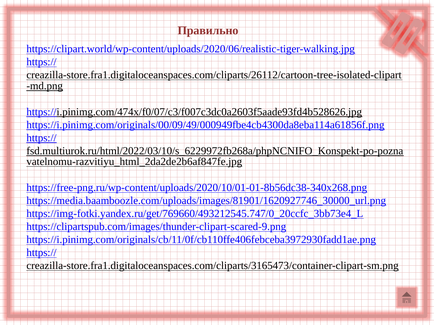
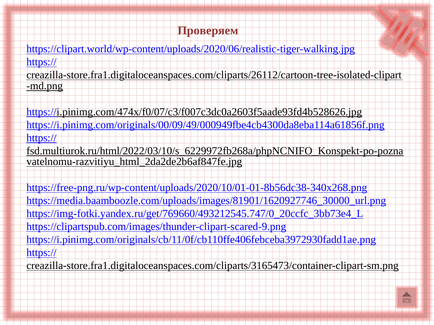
Правильно: Правильно -> Проверяем (208, 31)
